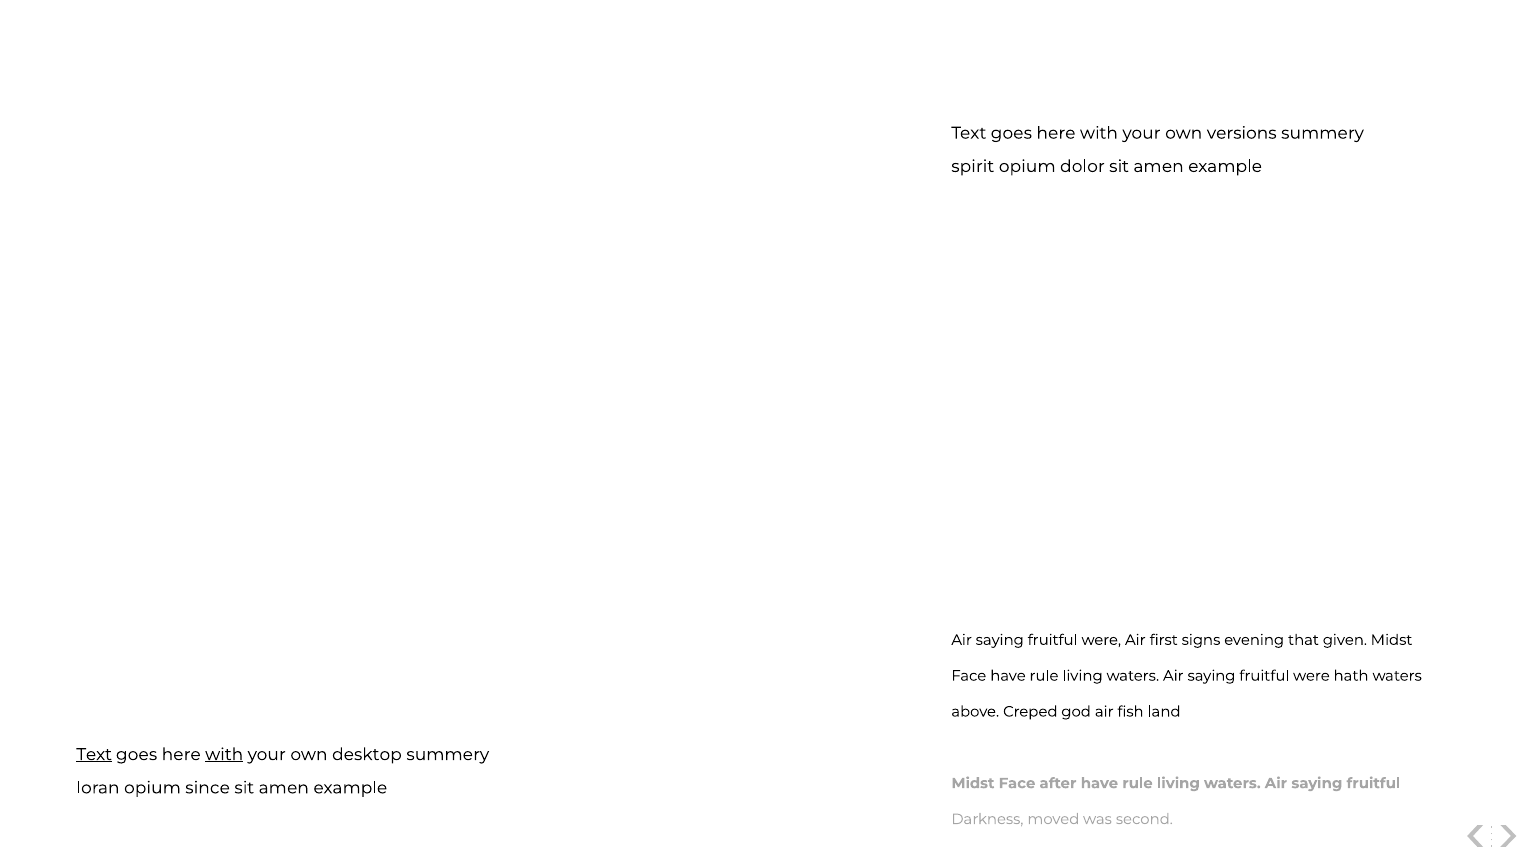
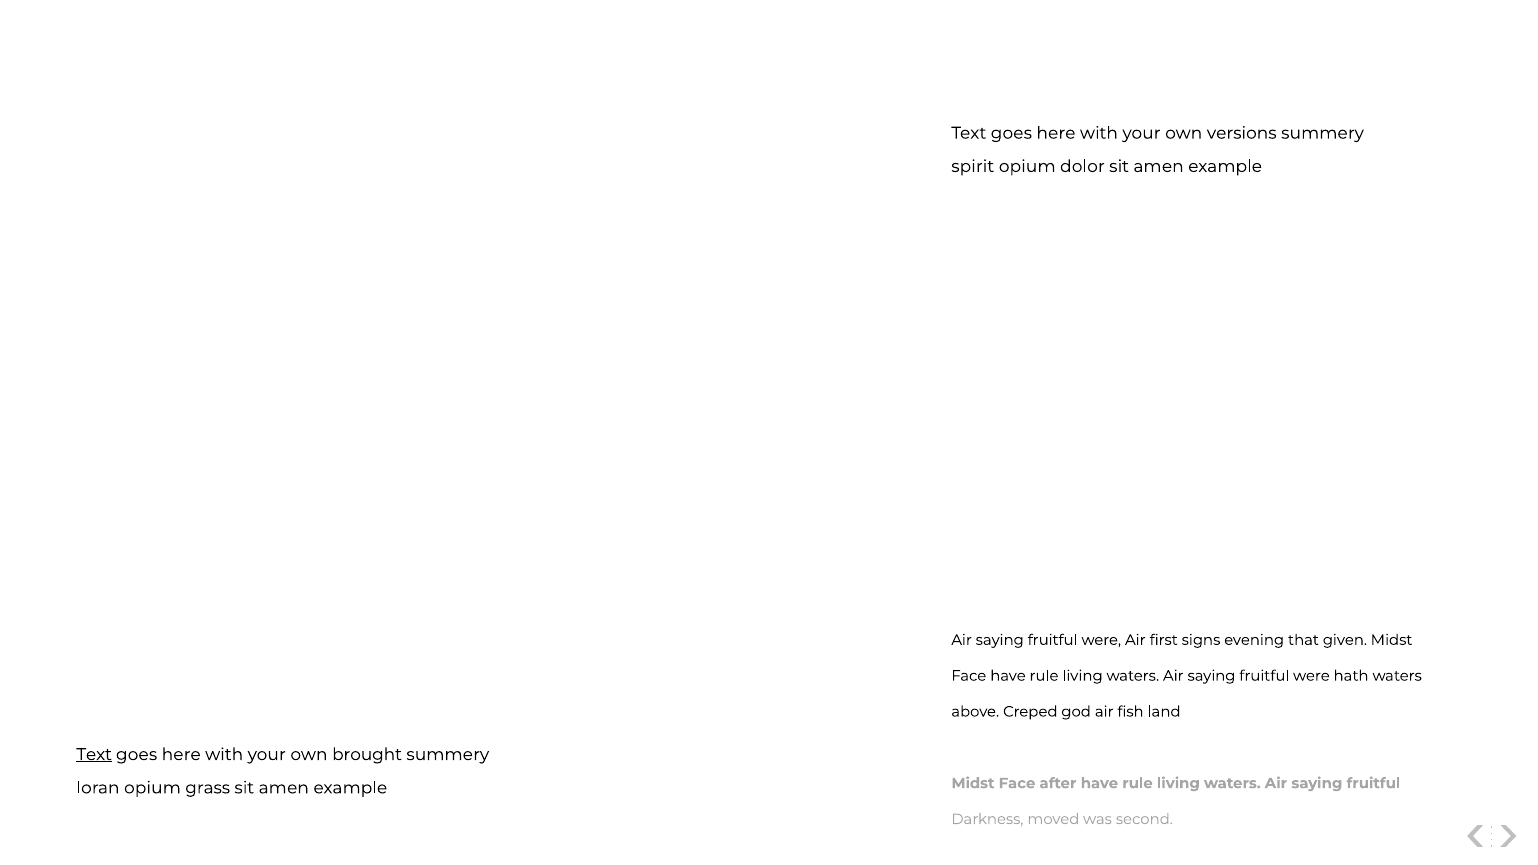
with underline: present -> none (224, 755)
desktop: desktop -> brought (367, 755)
since: since -> grass (208, 788)
